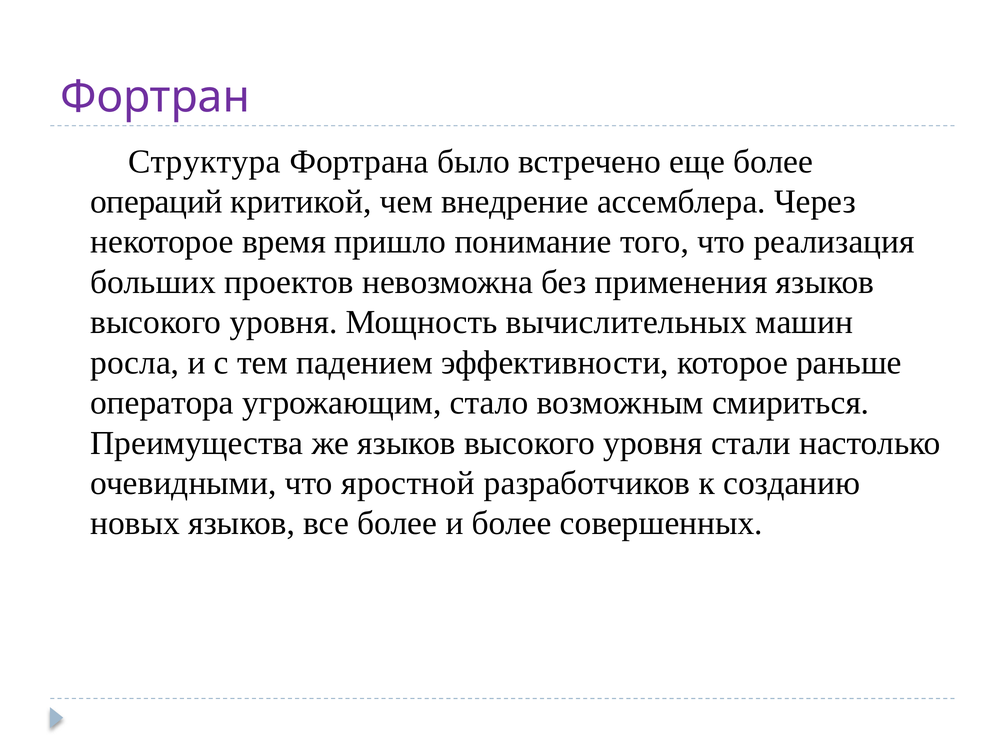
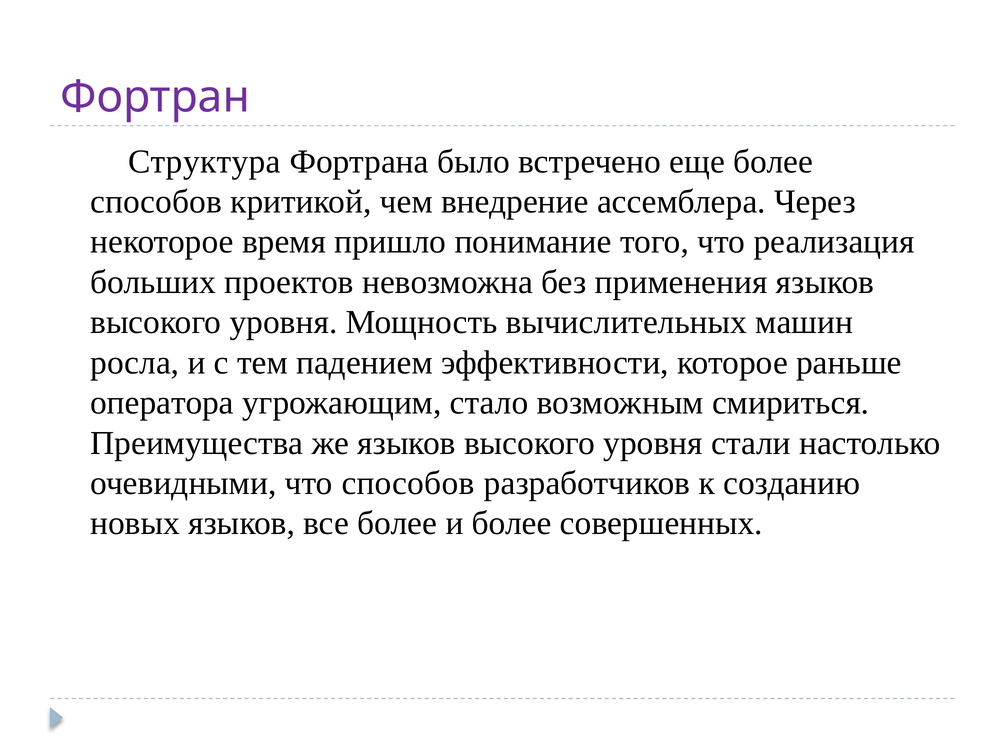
операций: операций -> способов (156, 202)
что яростной: яростной -> способов (408, 483)
